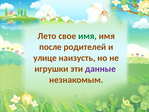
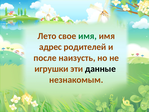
после: после -> адрес (50, 47)
улице: улице -> после (45, 58)
данные colour: purple -> black (100, 69)
